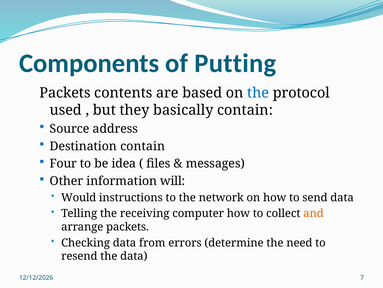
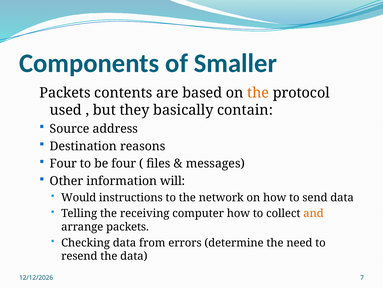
Putting: Putting -> Smaller (235, 63)
the colour: blue -> orange (258, 93)
Destination contain: contain -> reasons (143, 146)
be idea: idea -> four (124, 163)
